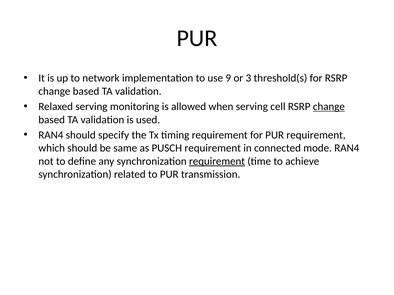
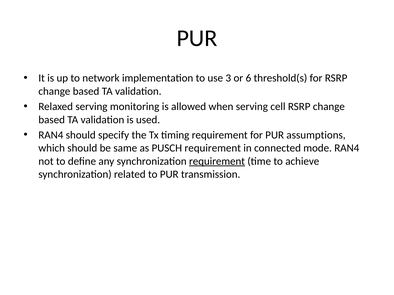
9: 9 -> 3 (228, 78)
3: 3 -> 6 (248, 78)
change underline: present -> none (329, 107)
PUR requirement: requirement -> assumptions (316, 135)
